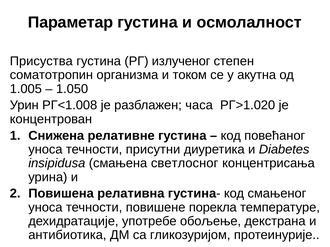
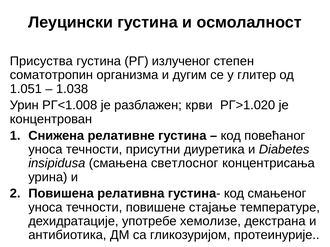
Параметар: Параметар -> Леуцински (71, 22)
током: током -> дугим (190, 75)
акутна: акутна -> глитер (257, 75)
1.005: 1.005 -> 1.051 (26, 89)
1.050: 1.050 -> 1.038 (72, 89)
часа: часа -> крви (199, 105)
порекла: порекла -> стајање (213, 208)
обољење: обољење -> хемолизе (210, 222)
